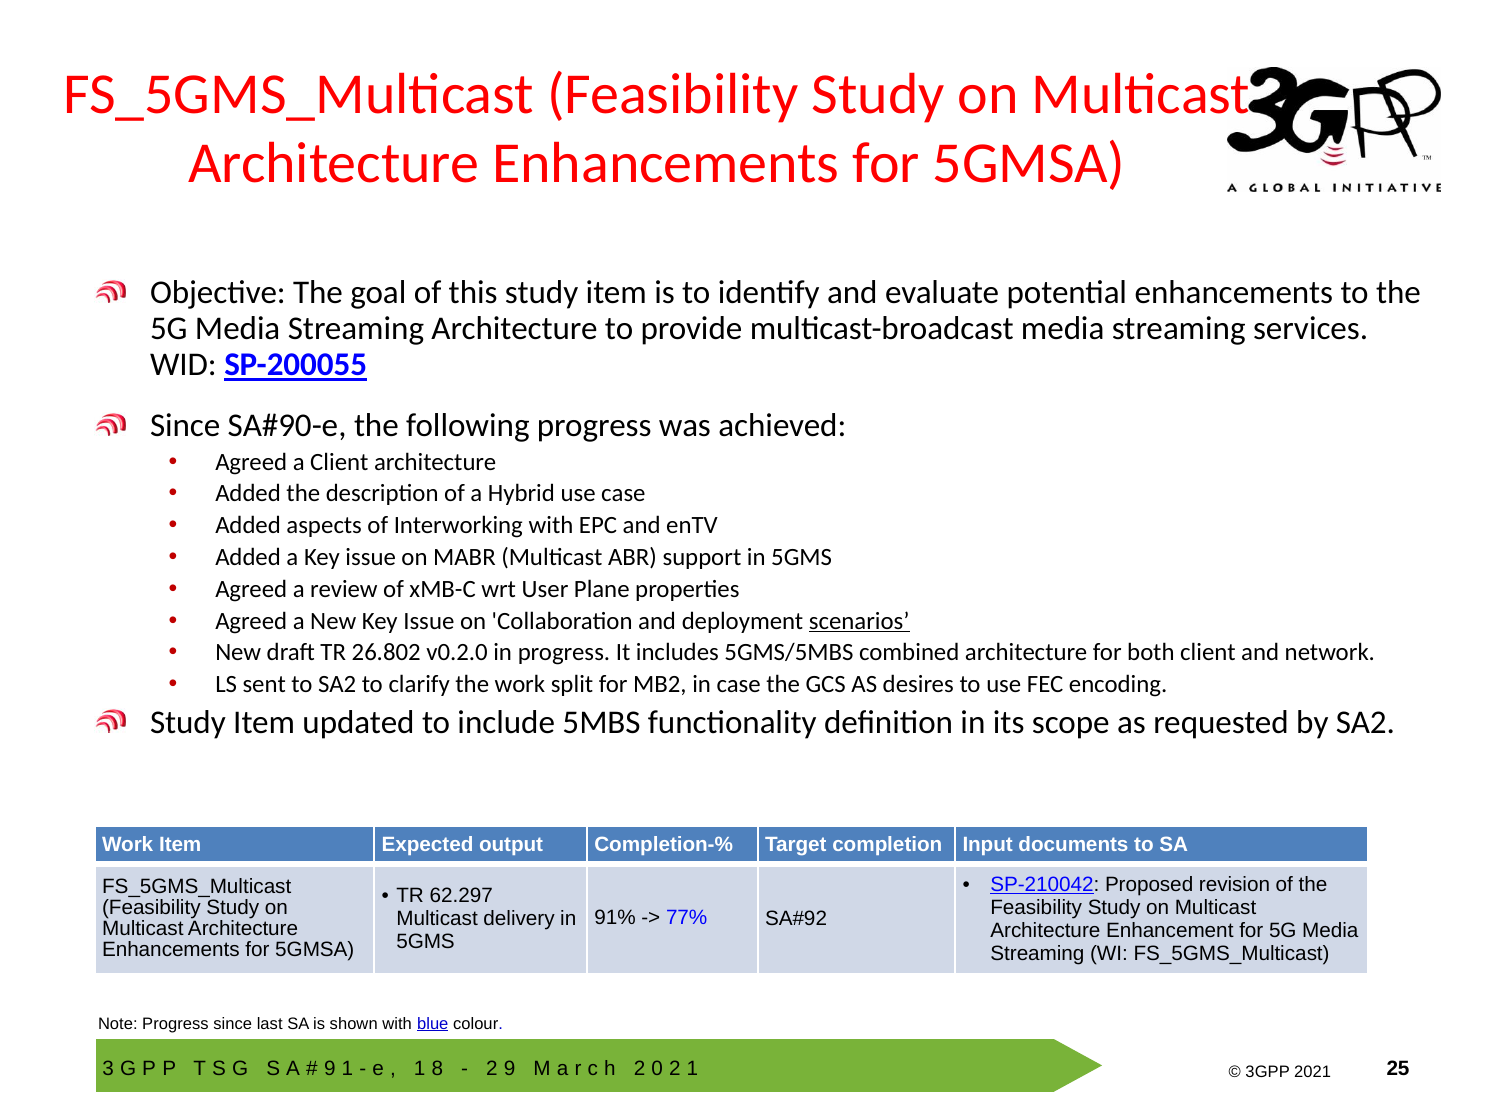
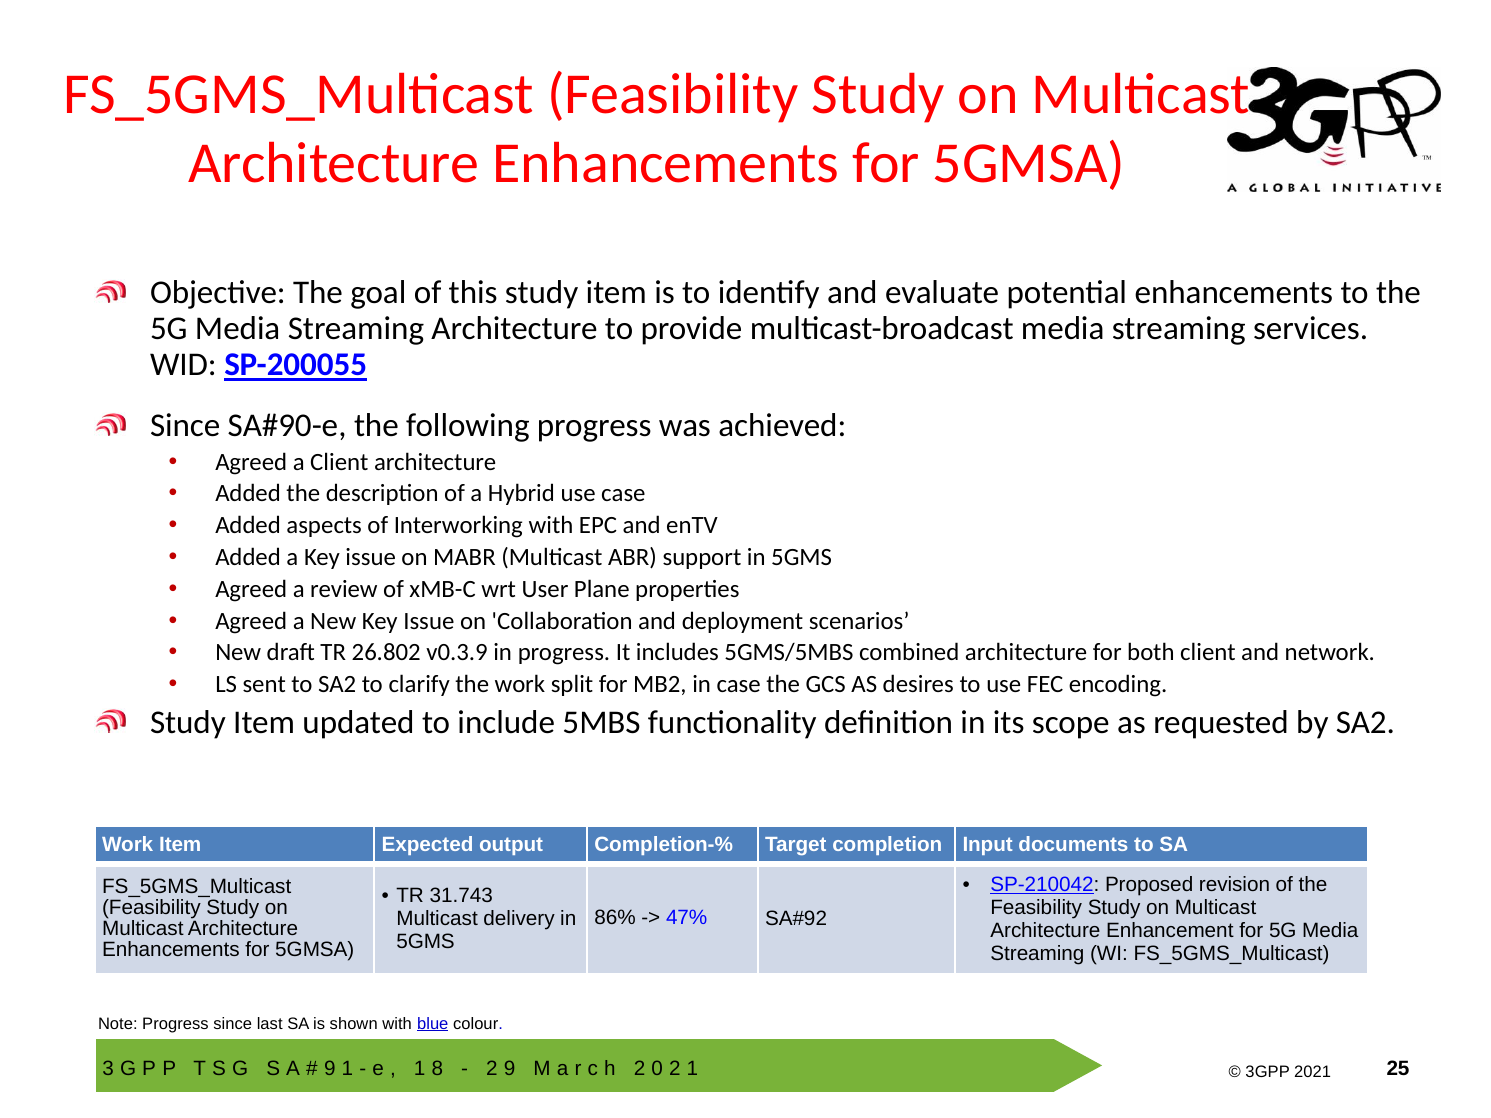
scenarios underline: present -> none (859, 621)
v0.2.0: v0.2.0 -> v0.3.9 (457, 653)
62.297: 62.297 -> 31.743 (461, 896)
91%: 91% -> 86% (615, 918)
77%: 77% -> 47% (687, 918)
